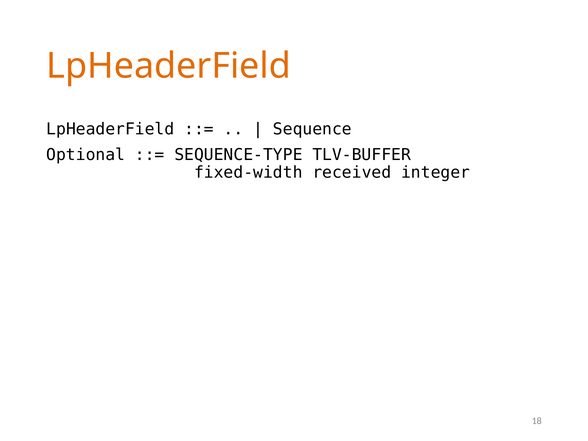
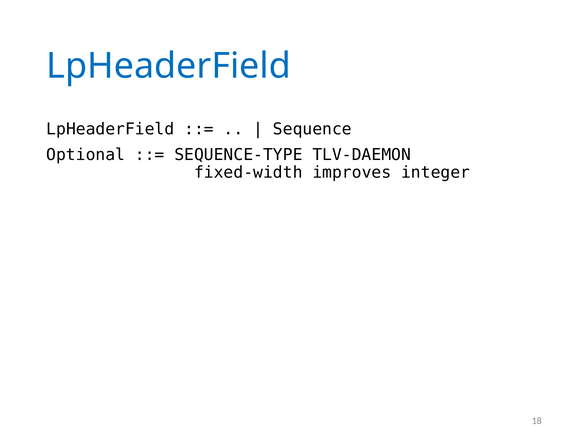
LpHeaderField colour: orange -> blue (169, 66)
TLV-BUFFER: TLV-BUFFER -> TLV-DAEMON (362, 155)
received: received -> improves (352, 173)
